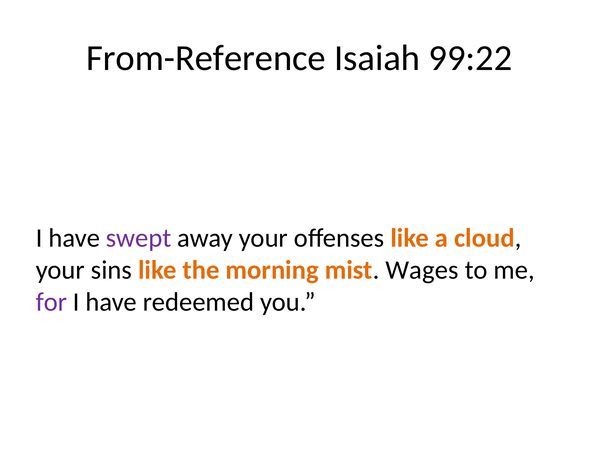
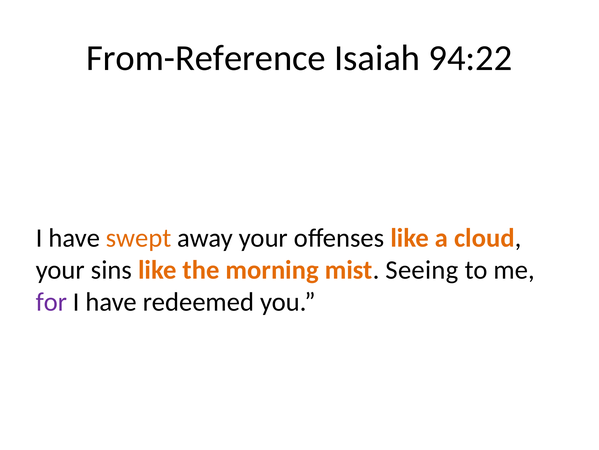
99:22: 99:22 -> 94:22 (470, 58)
swept colour: purple -> orange (139, 238)
Wages: Wages -> Seeing (422, 270)
